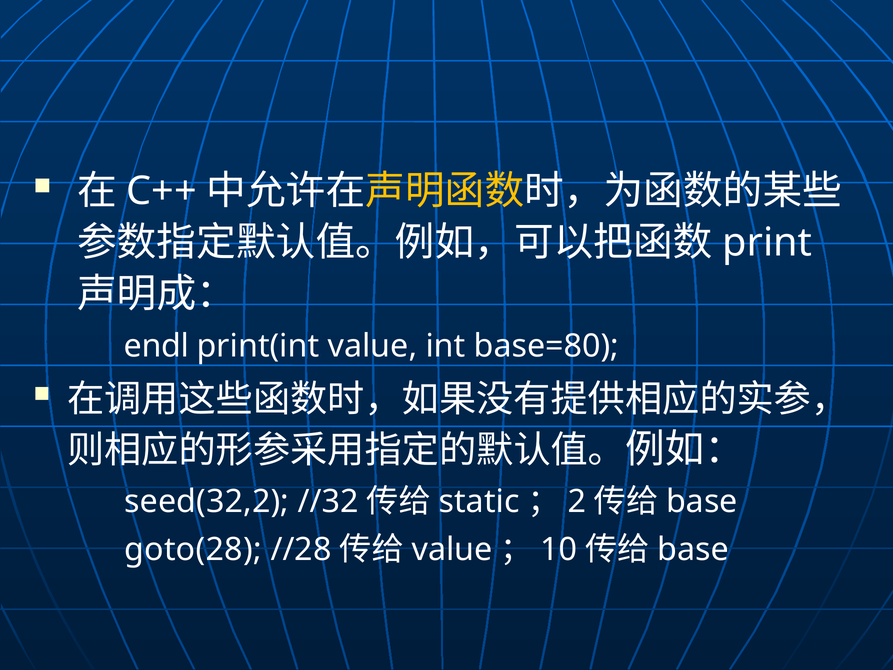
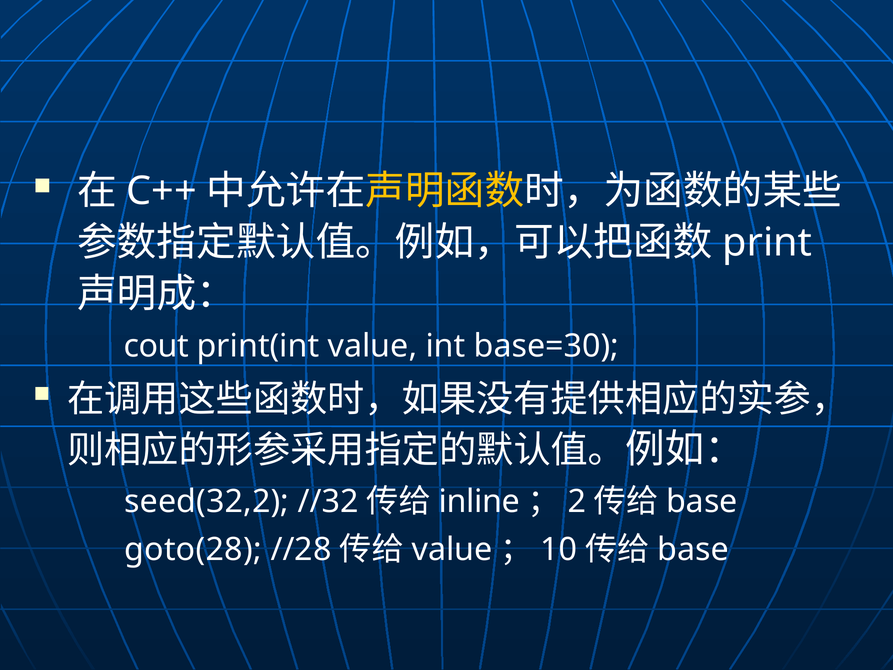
endl: endl -> cout (156, 346)
base=80: base=80 -> base=30 (546, 346)
static: static -> inline (479, 501)
